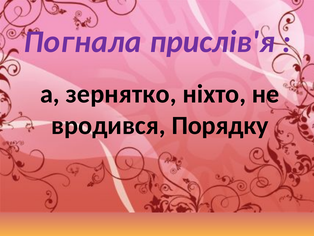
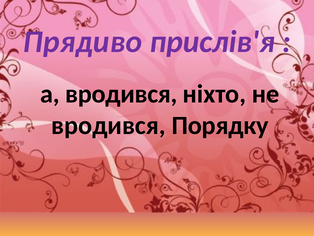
Погнала: Погнала -> Прядиво (83, 42)
а зернятко: зернятко -> вродився (121, 94)
